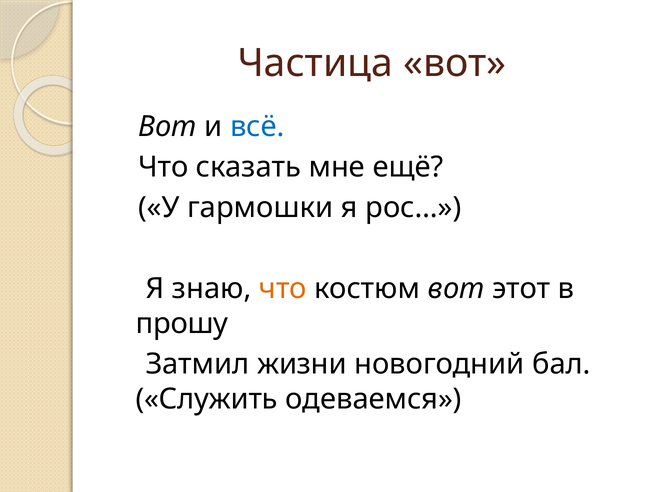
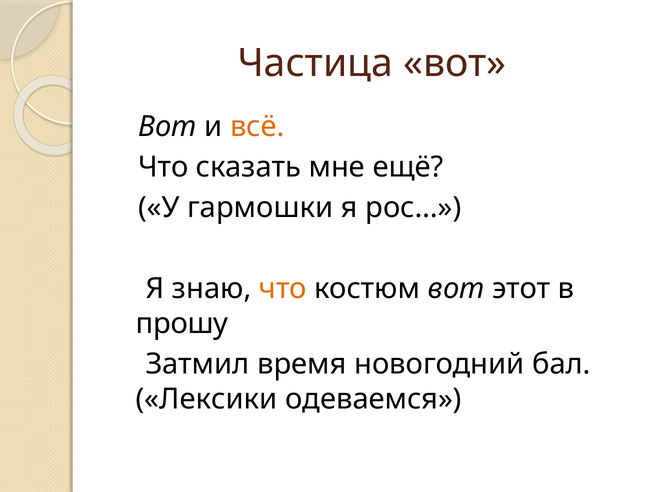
всё colour: blue -> orange (257, 127)
жизни: жизни -> время (302, 364)
Служить: Служить -> Лексики (207, 399)
